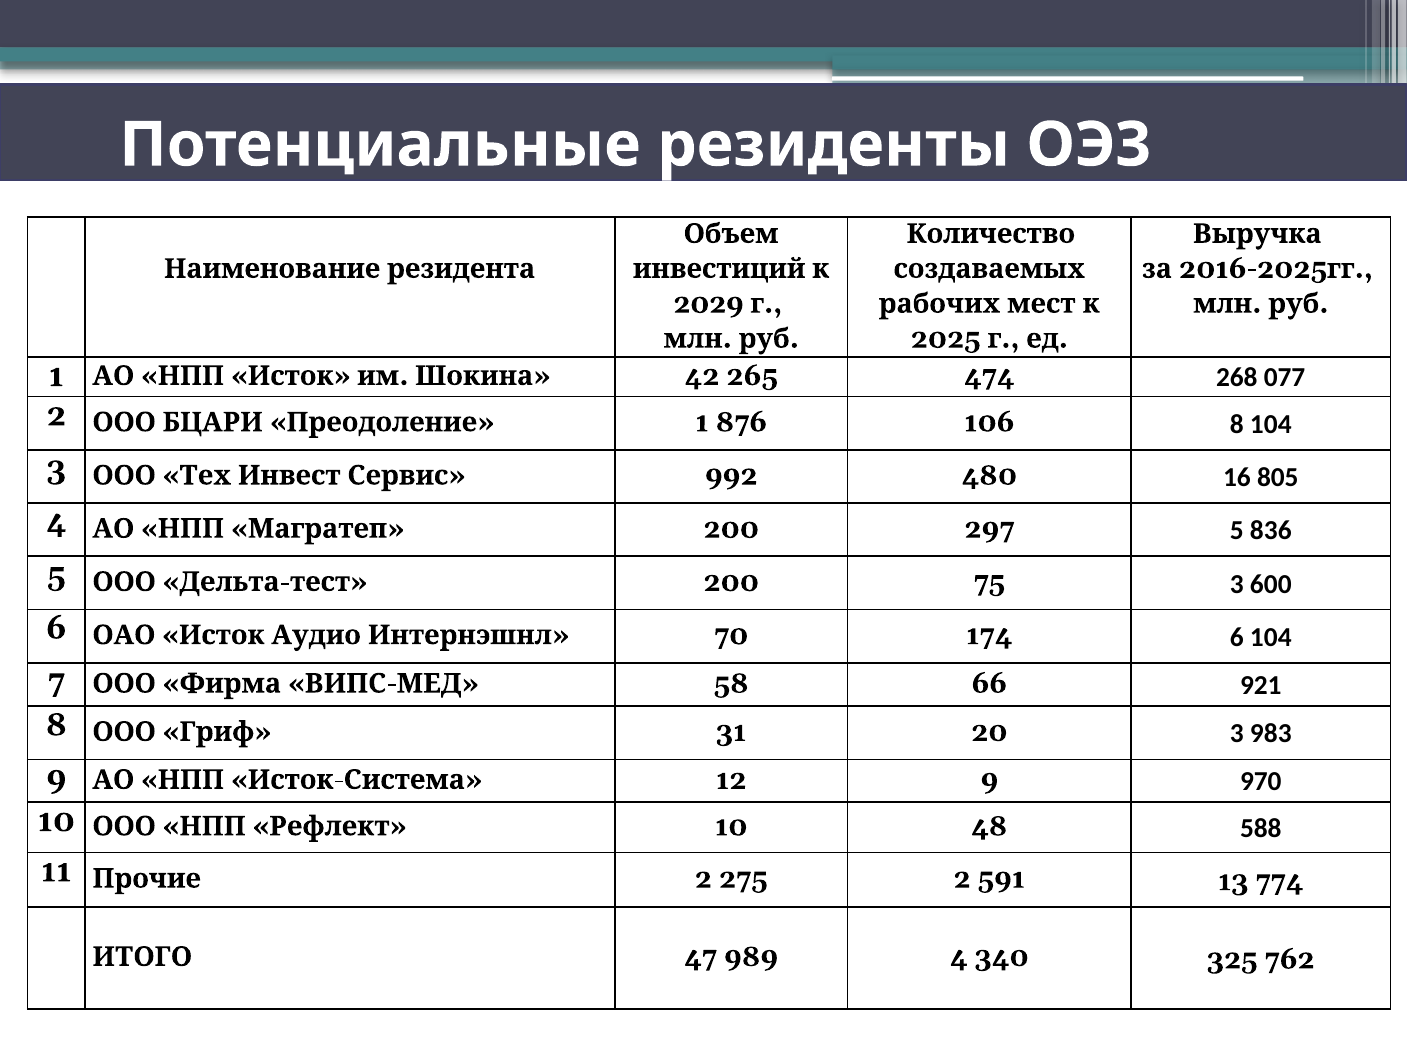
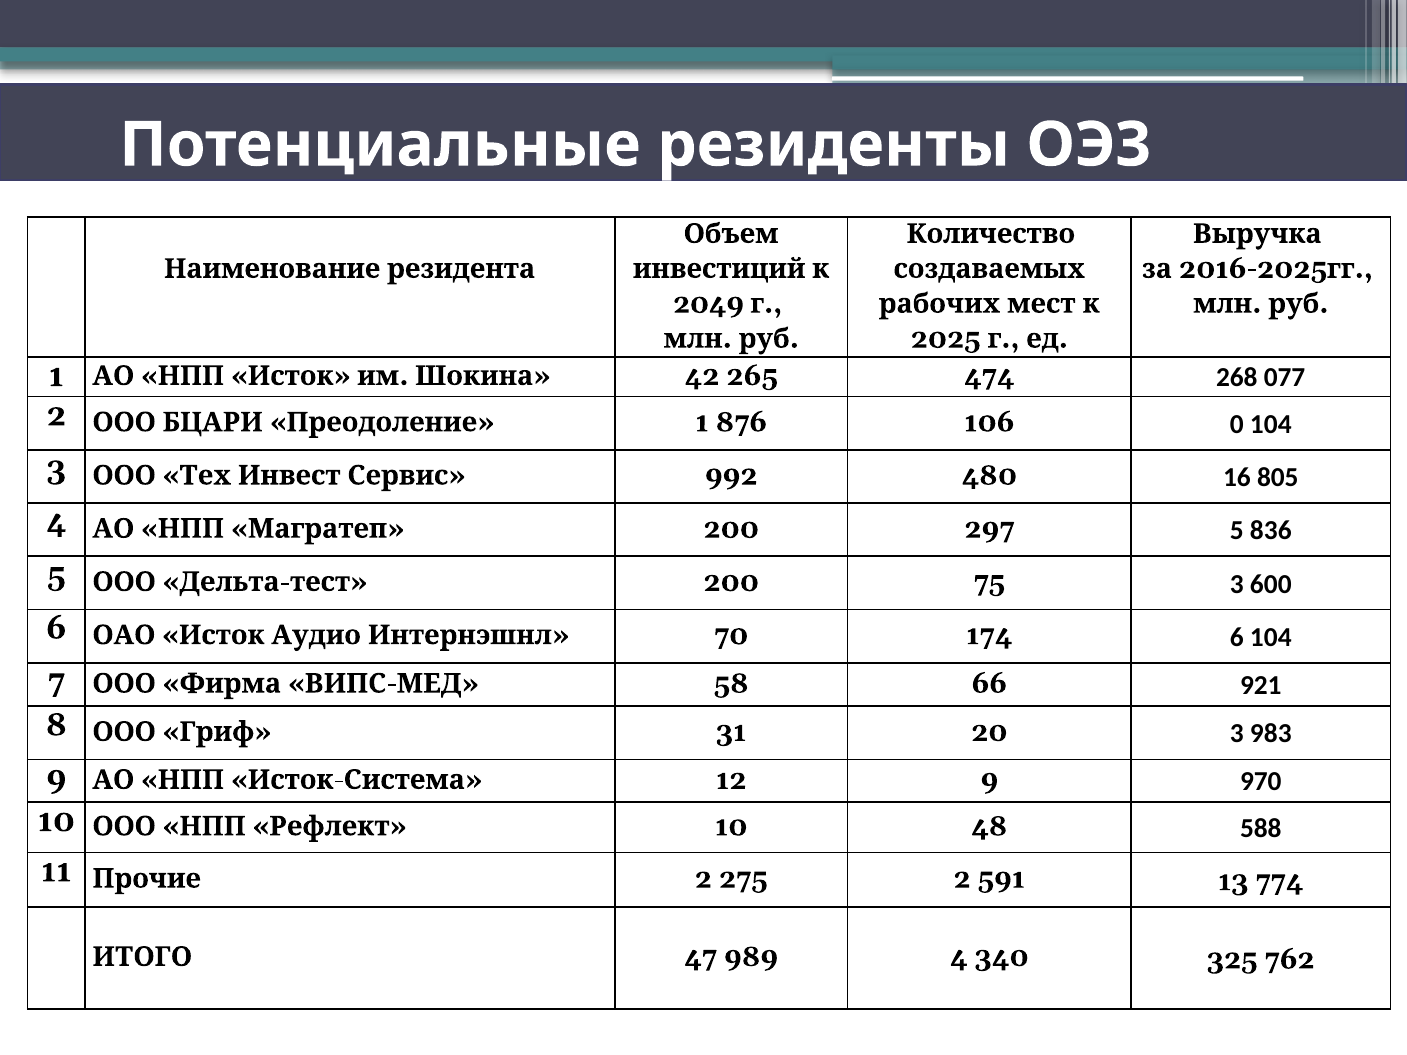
2029: 2029 -> 2049 (709, 304)
106 8: 8 -> 0 (1237, 424)
